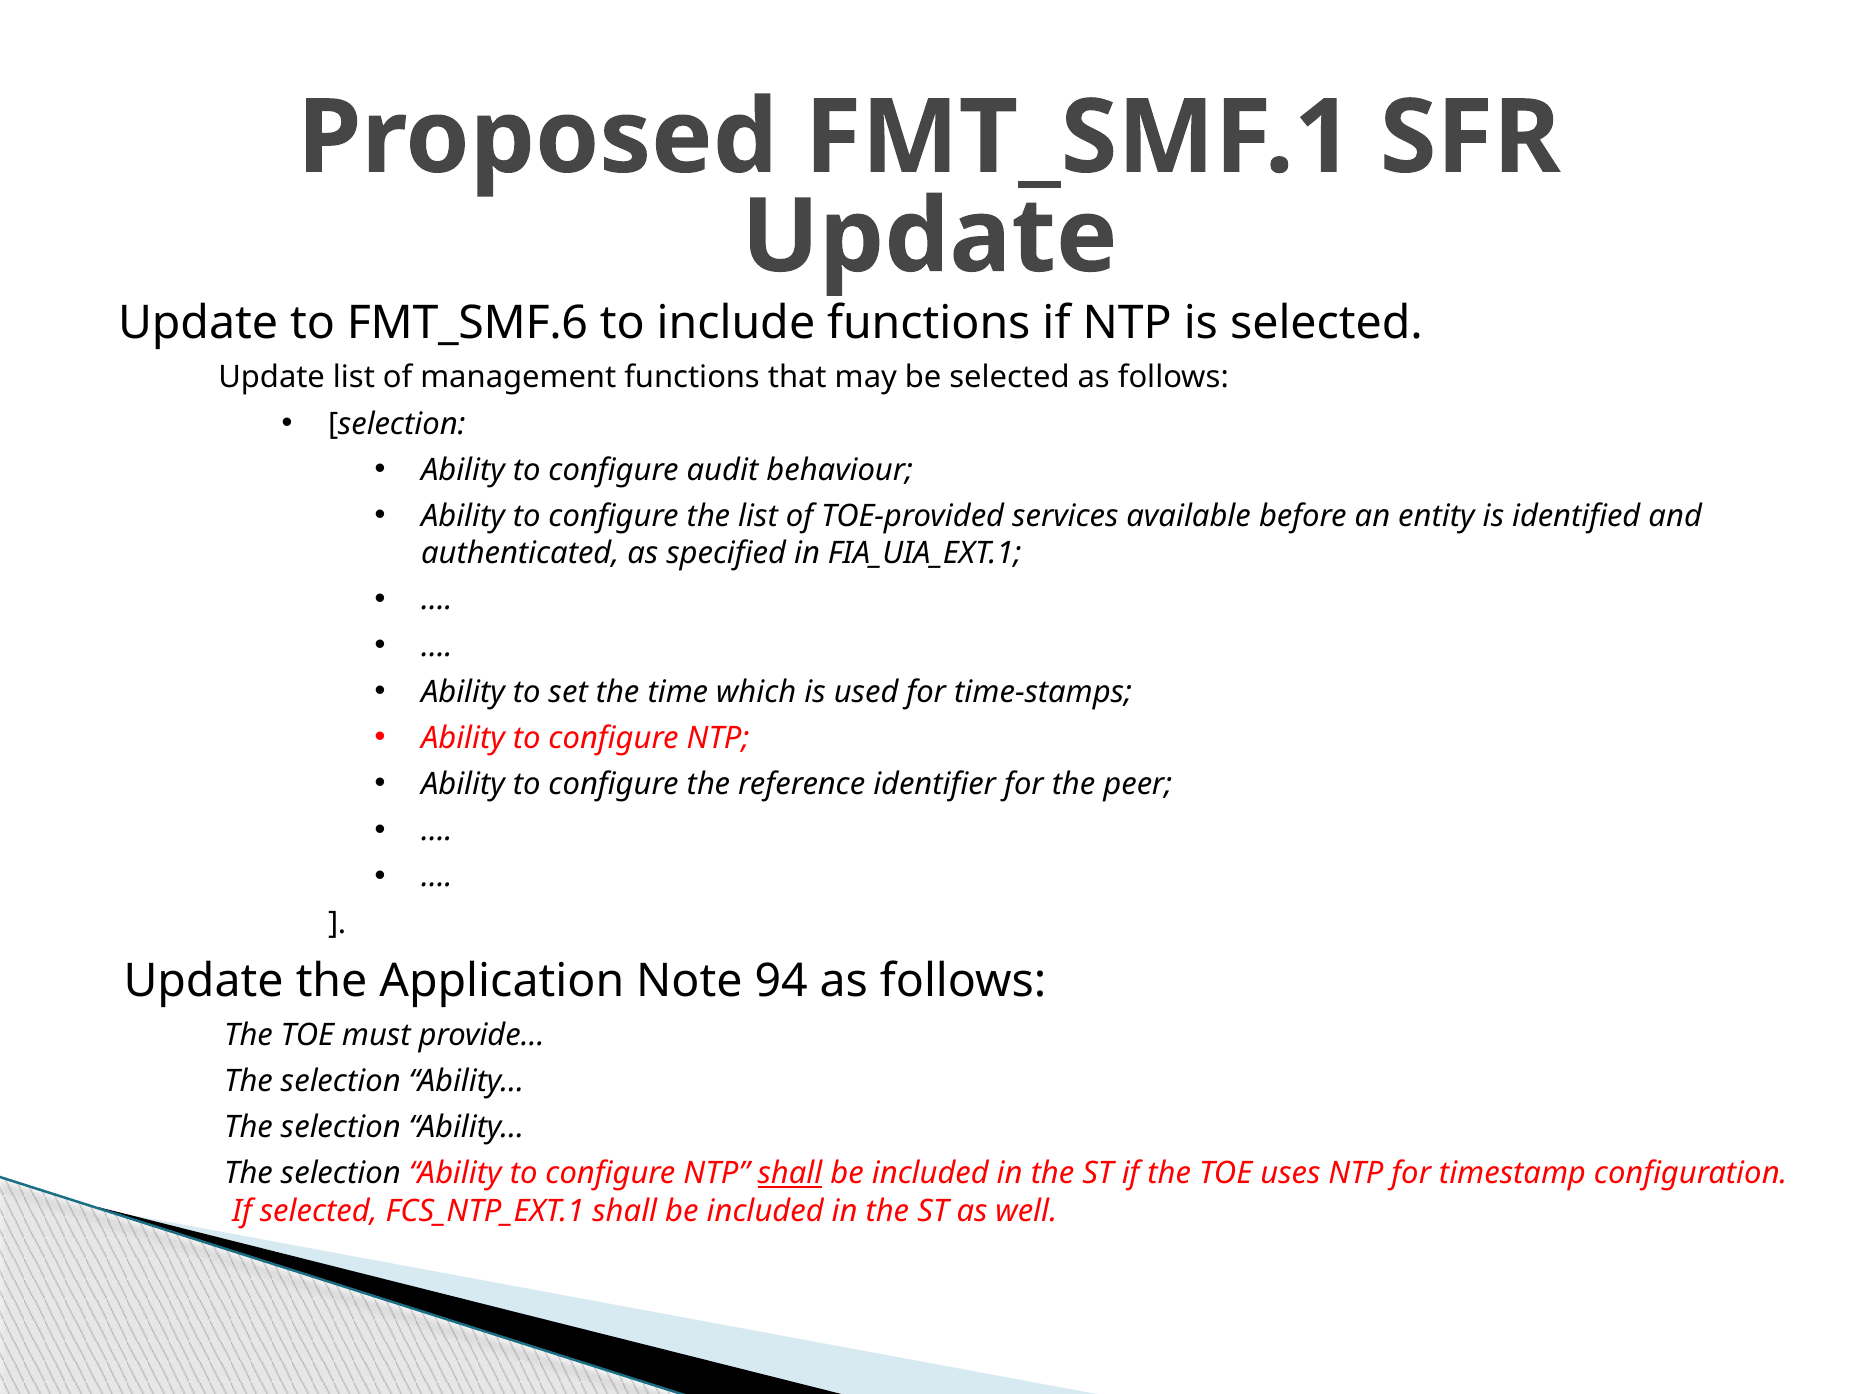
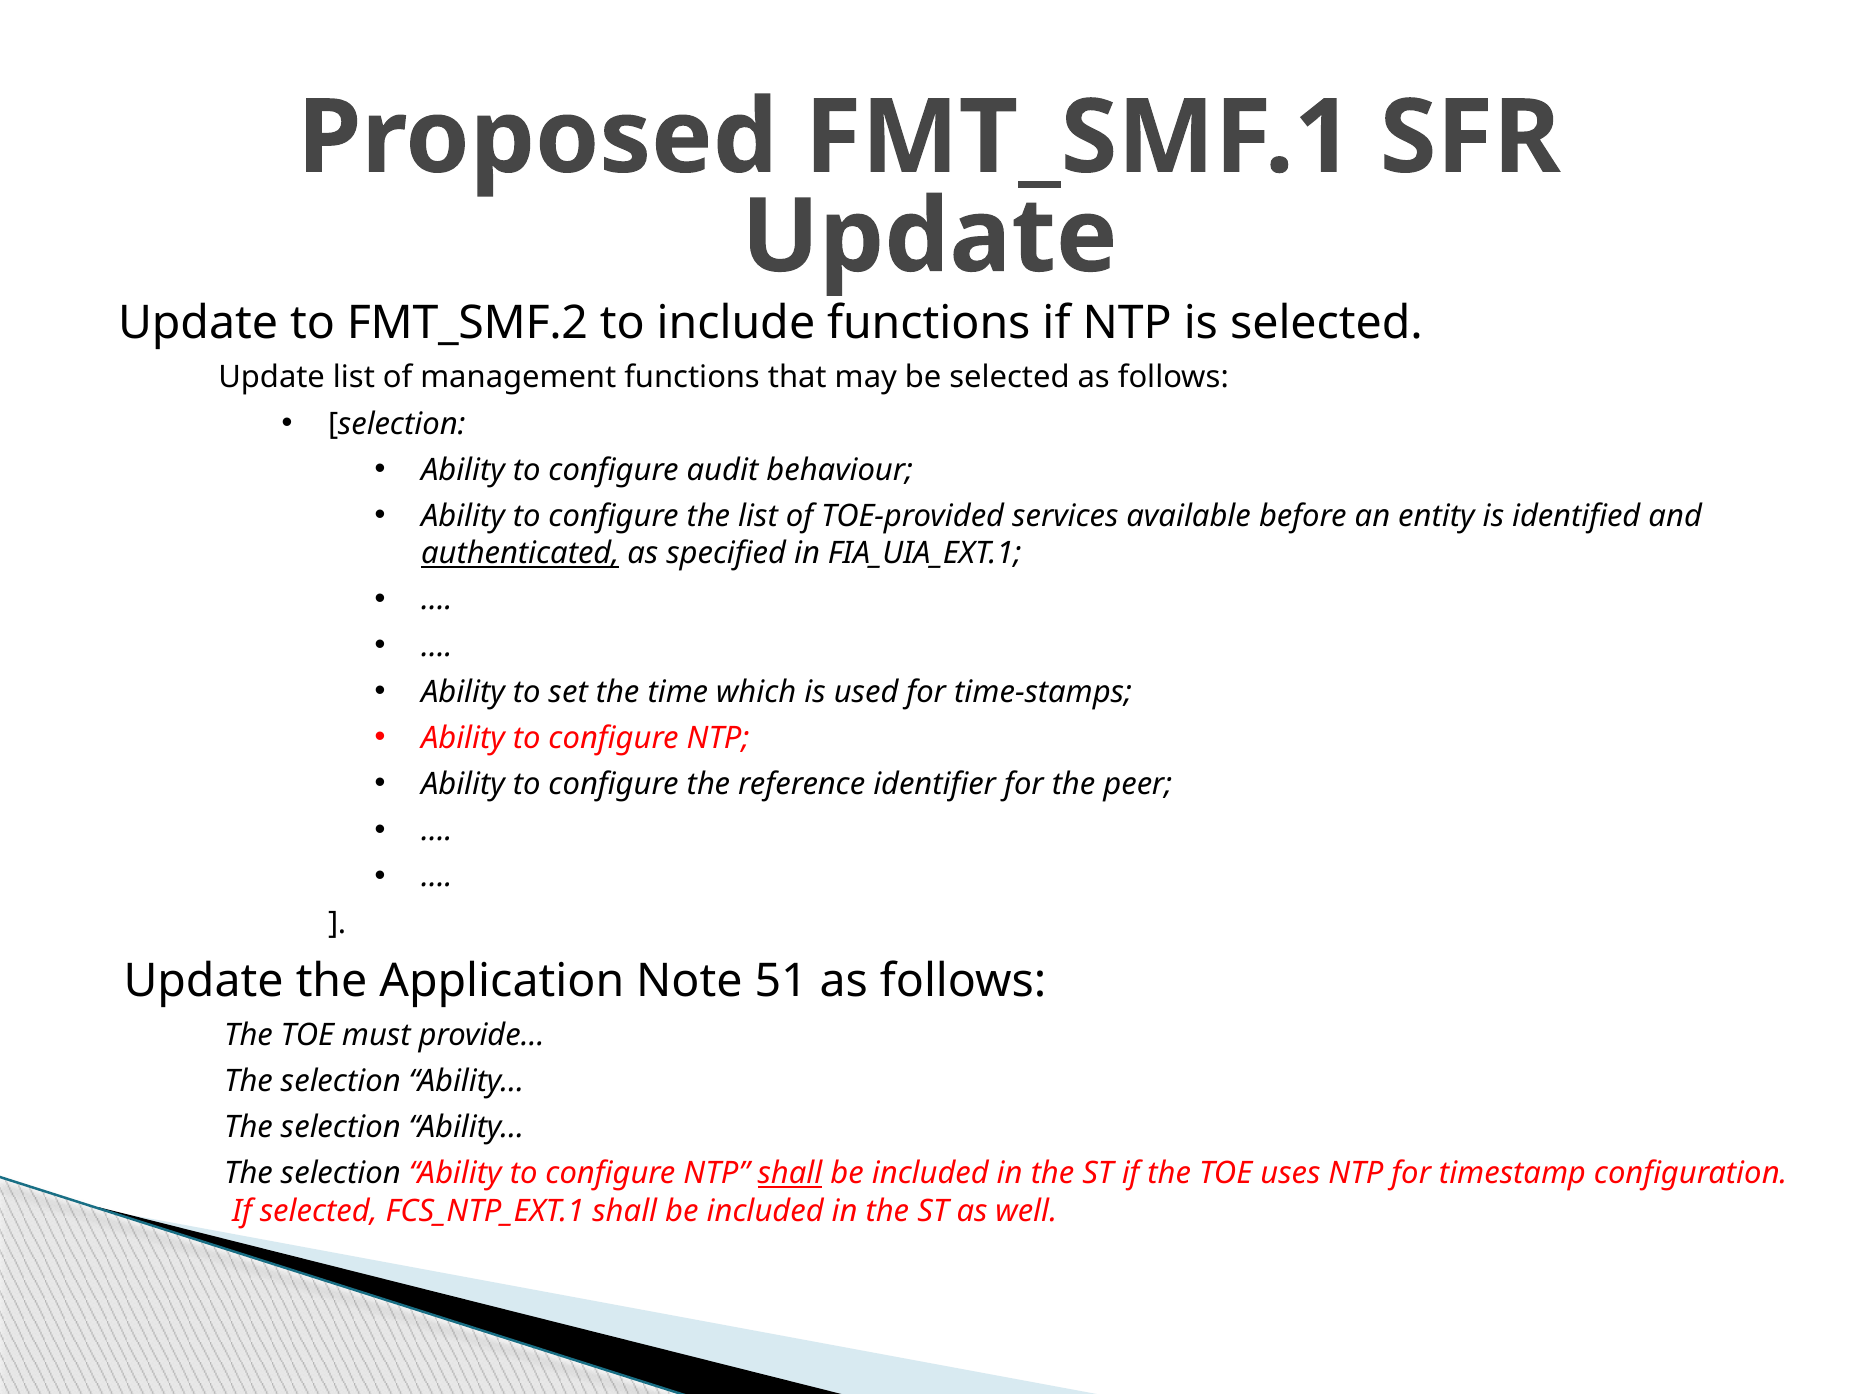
FMT_SMF.6: FMT_SMF.6 -> FMT_SMF.2 (467, 323)
authenticated underline: none -> present (520, 554)
94: 94 -> 51 (781, 981)
